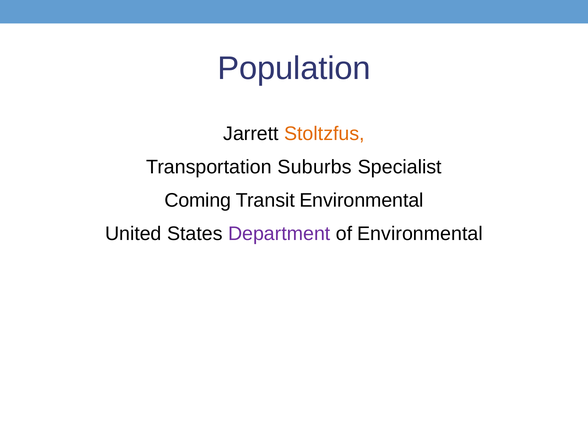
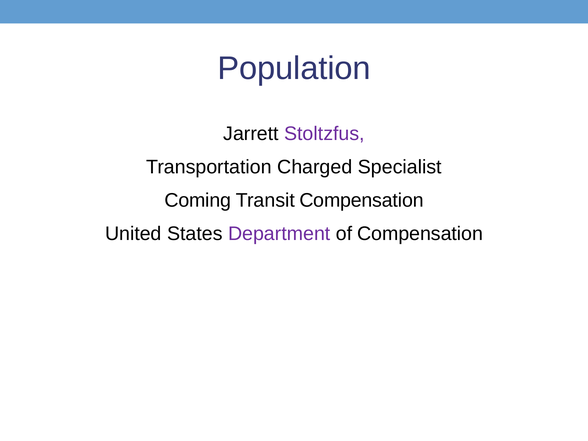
Stoltzfus colour: orange -> purple (324, 134)
Suburbs: Suburbs -> Charged (315, 167)
Transit Environmental: Environmental -> Compensation (362, 200)
of Environmental: Environmental -> Compensation (420, 234)
